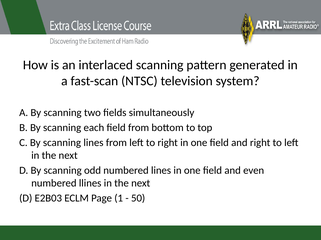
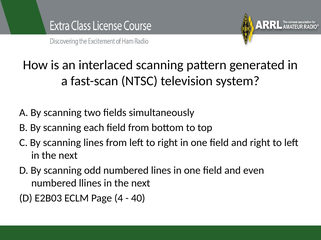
1: 1 -> 4 (119, 199)
50: 50 -> 40 (138, 199)
